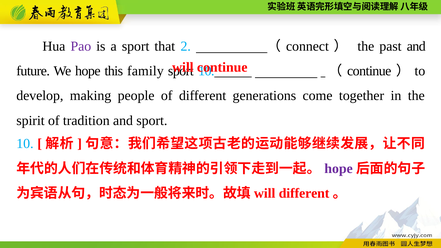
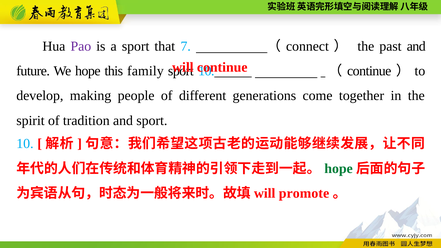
2: 2 -> 7 (186, 46)
hope colour: purple -> green (339, 169)
will different: different -> promote (304, 193)
